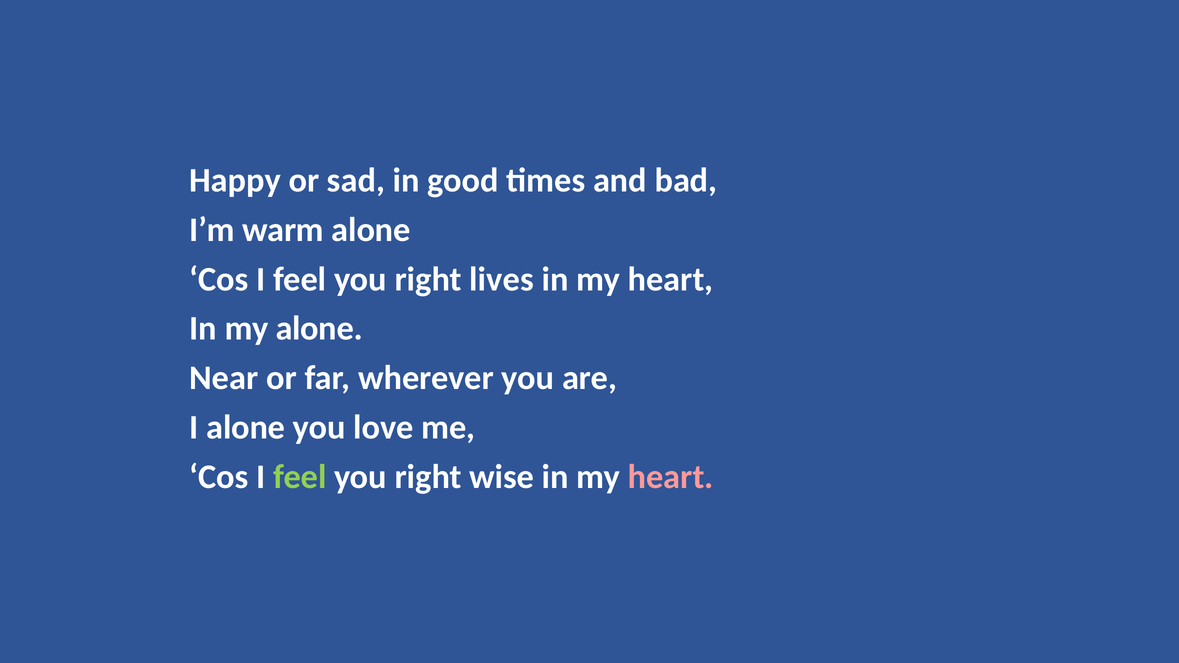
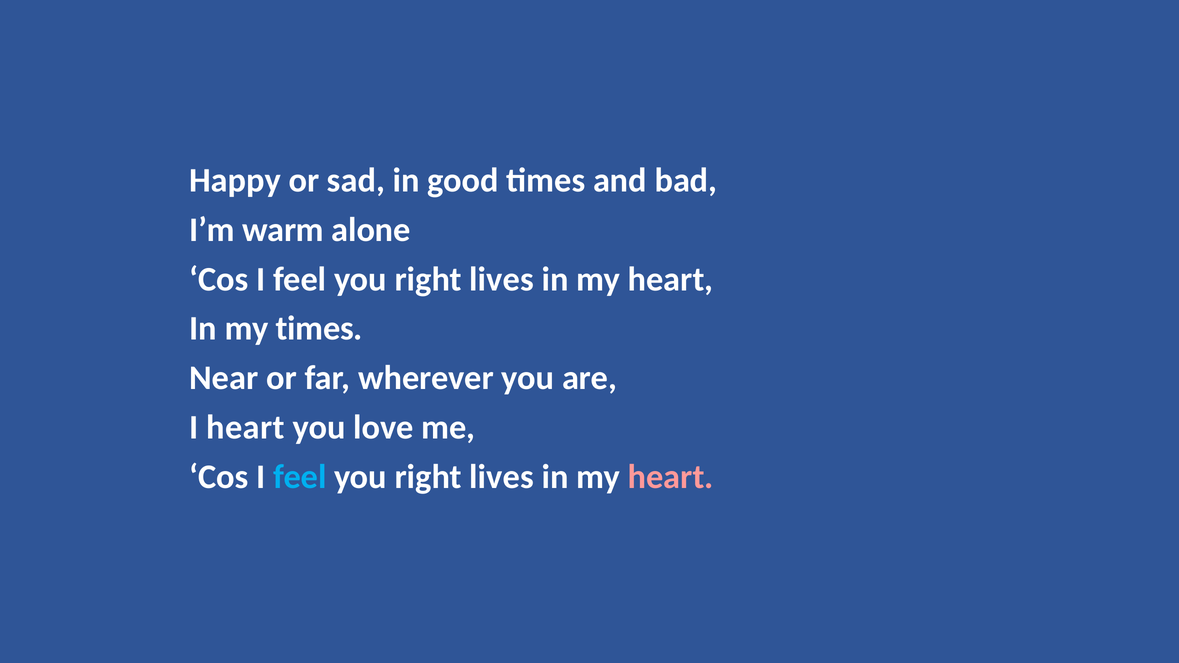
my alone: alone -> times (319, 329)
I alone: alone -> heart (246, 428)
feel colour: light green -> light blue (300, 477)
wise: wise -> lives (502, 477)
